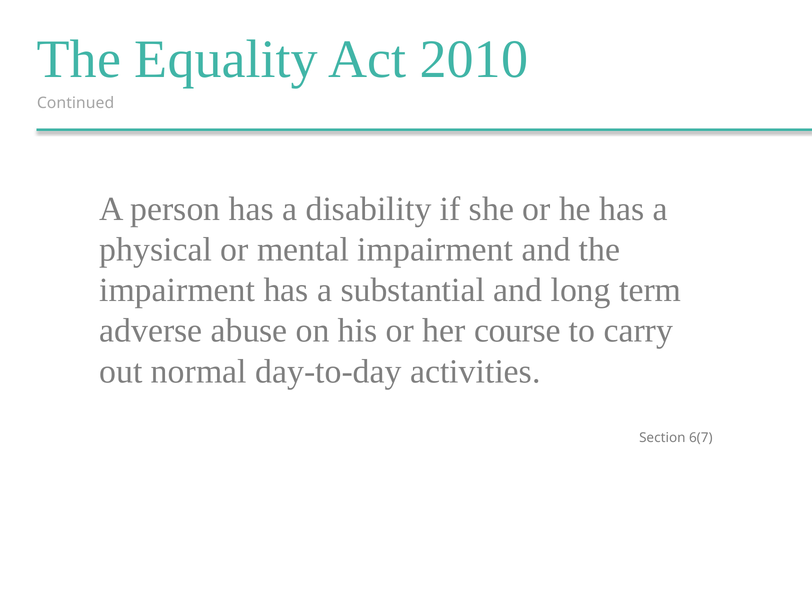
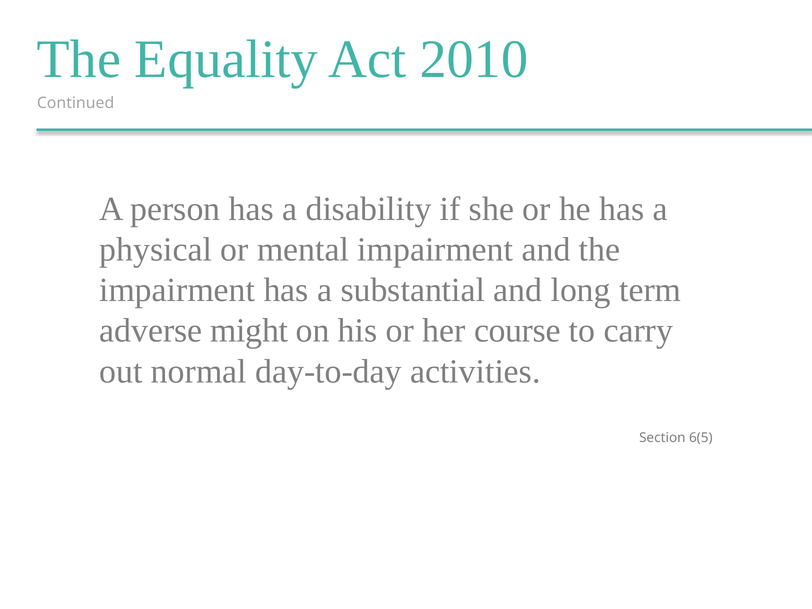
abuse: abuse -> might (249, 331)
6(7: 6(7 -> 6(5 (701, 438)
